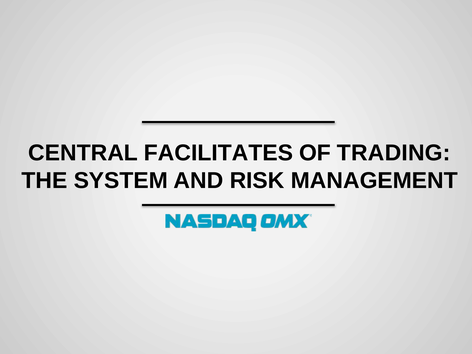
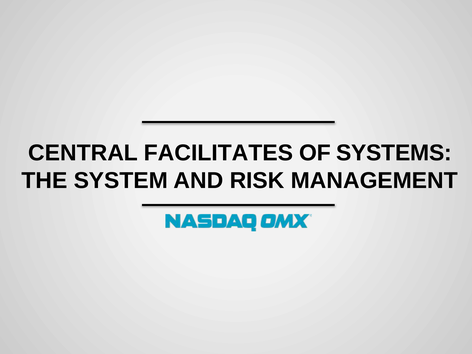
TRADING: TRADING -> SYSTEMS (394, 153)
